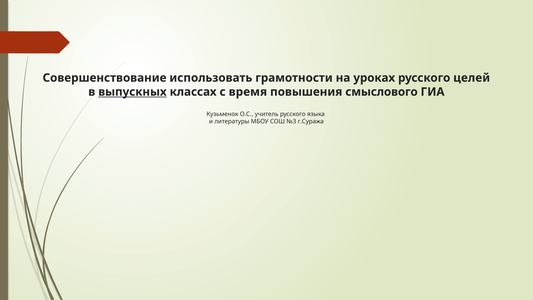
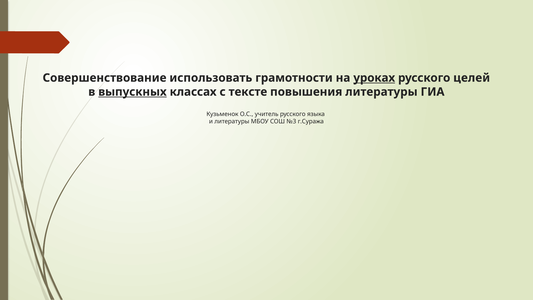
уроках underline: none -> present (374, 78)
время: время -> тексте (248, 92)
повышения смыслового: смыслового -> литературы (381, 92)
